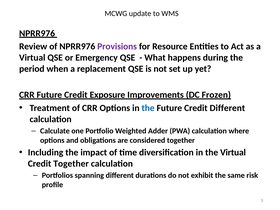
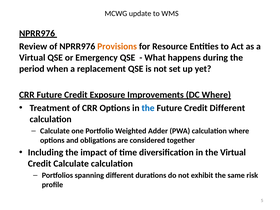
Provisions colour: purple -> orange (117, 46)
DC Frozen: Frozen -> Where (216, 95)
Credit Together: Together -> Calculate (71, 164)
